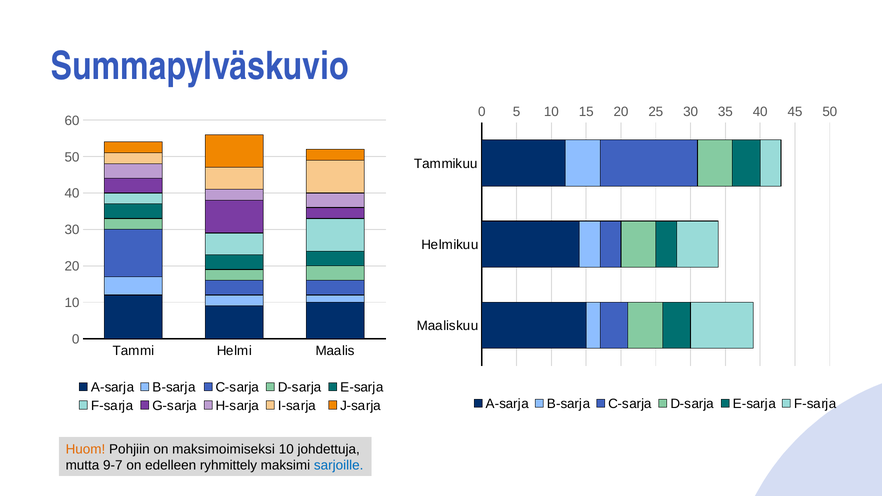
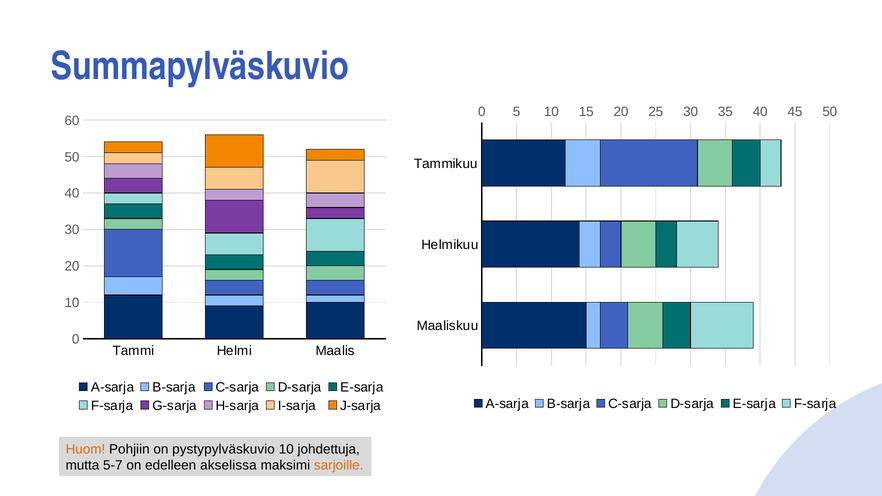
maksimoimiseksi: maksimoimiseksi -> pystypylväskuvio (224, 449)
9-7: 9-7 -> 5-7 (113, 466)
ryhmittely: ryhmittely -> akselissa (228, 466)
sarjoille colour: blue -> orange (339, 466)
